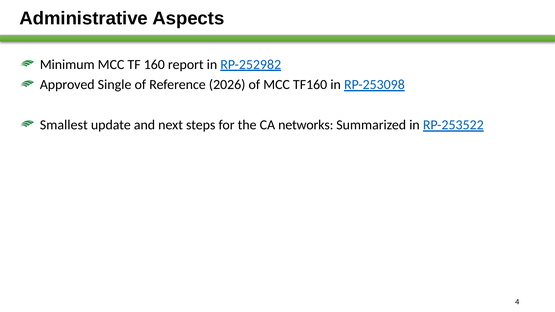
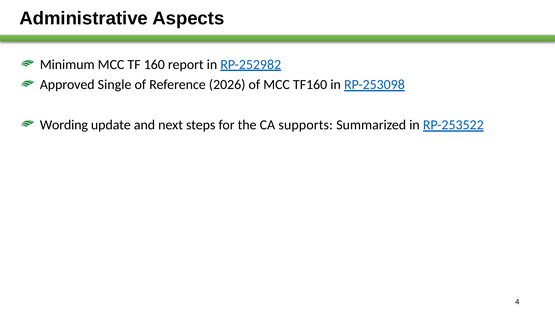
Smallest: Smallest -> Wording (64, 125)
networks: networks -> supports (306, 125)
